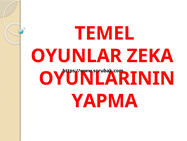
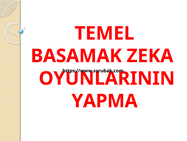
OYUNLAR: OYUNLAR -> BASAMAK (76, 56)
